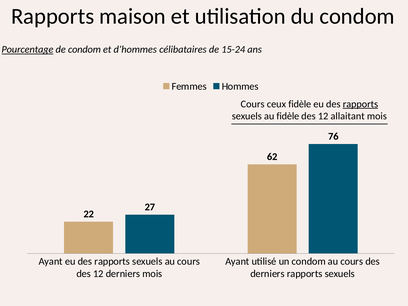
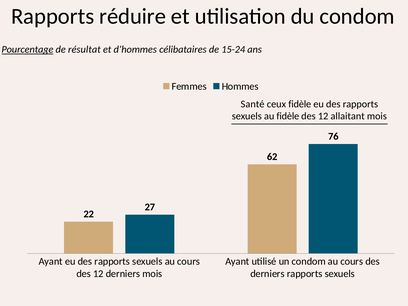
maison: maison -> réduire (133, 16)
de condom: condom -> résultat (84, 50)
Cours: Cours -> Santé (253, 104)
rapports underline: present -> none (360, 104)
